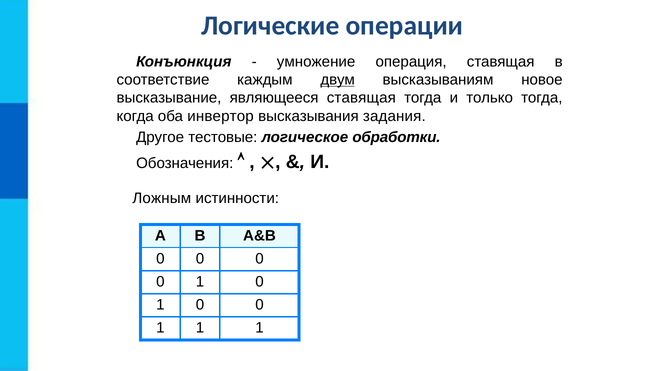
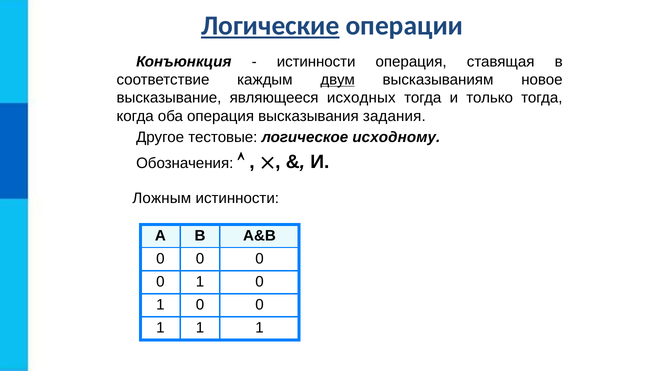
Логические underline: none -> present (270, 26)
умножение: умножение -> истинности (316, 62)
являющееся ставящая: ставящая -> исходных (361, 98)
оба инвертор: инвертор -> операция (221, 116)
обработки: обработки -> исходному (396, 137)
